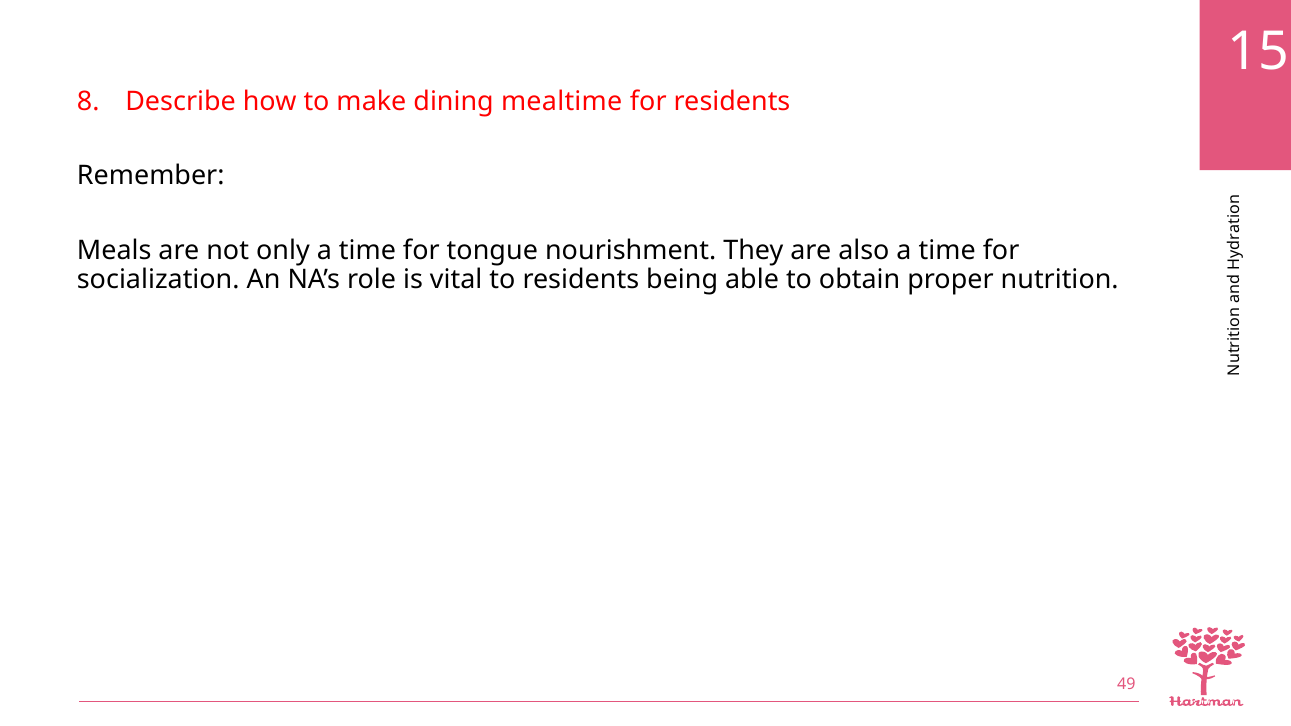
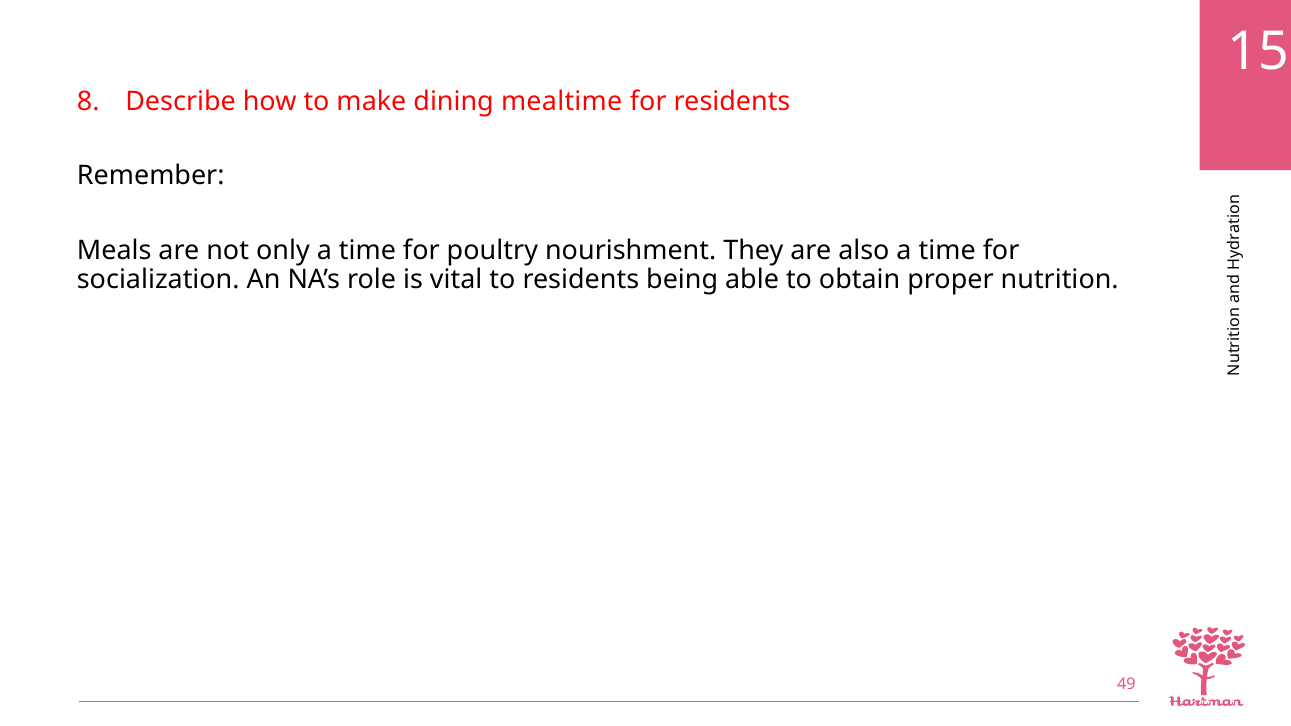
tongue: tongue -> poultry (492, 250)
